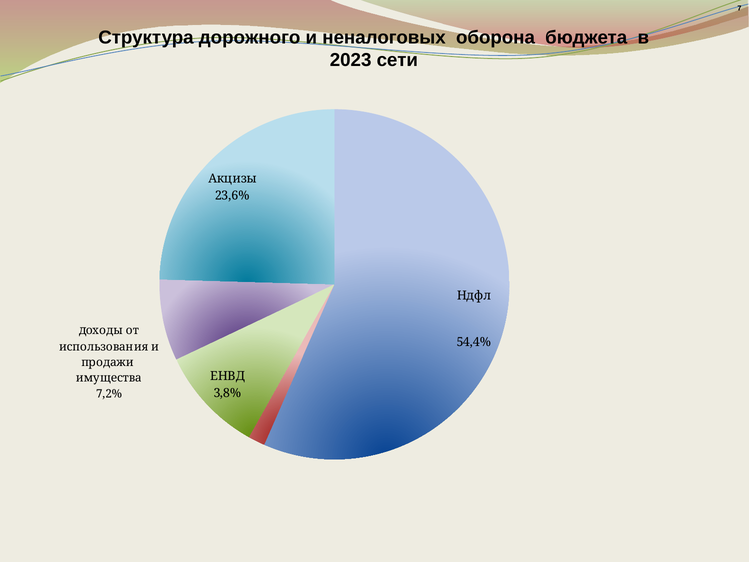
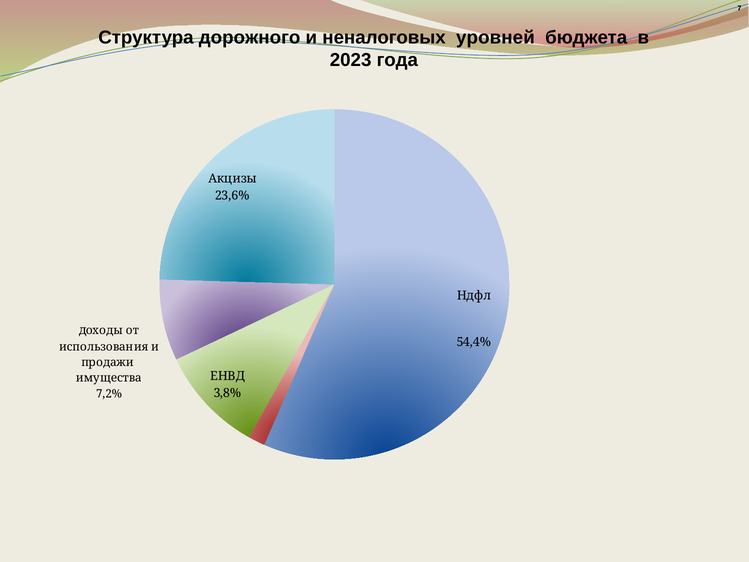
оборона: оборона -> уровней (495, 38)
сети: сети -> года (397, 60)
